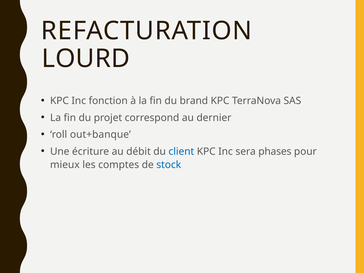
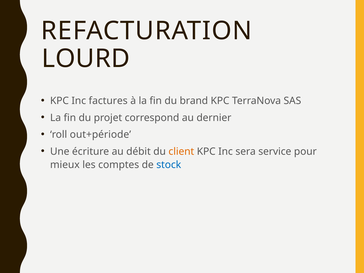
fonction: fonction -> factures (108, 101)
out+banque: out+banque -> out+période (100, 135)
client colour: blue -> orange (181, 151)
phases: phases -> service (275, 151)
